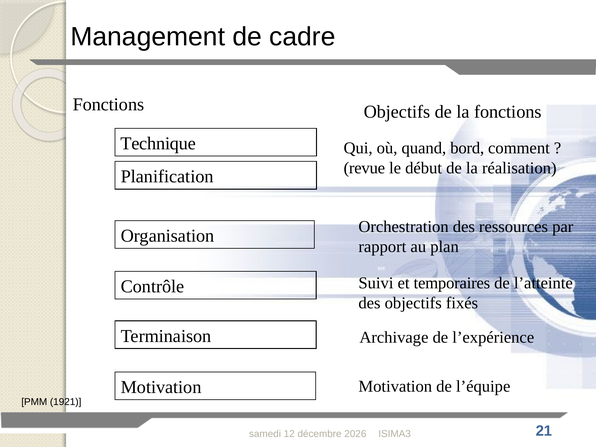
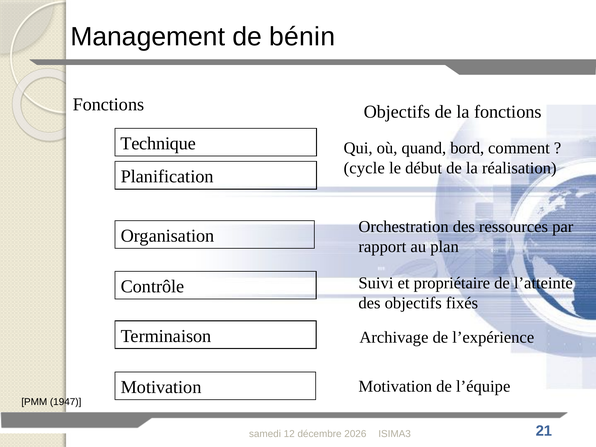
cadre: cadre -> bénin (302, 37)
revue: revue -> cycle (364, 168)
temporaires: temporaires -> propriétaire (452, 283)
1921: 1921 -> 1947 (66, 402)
